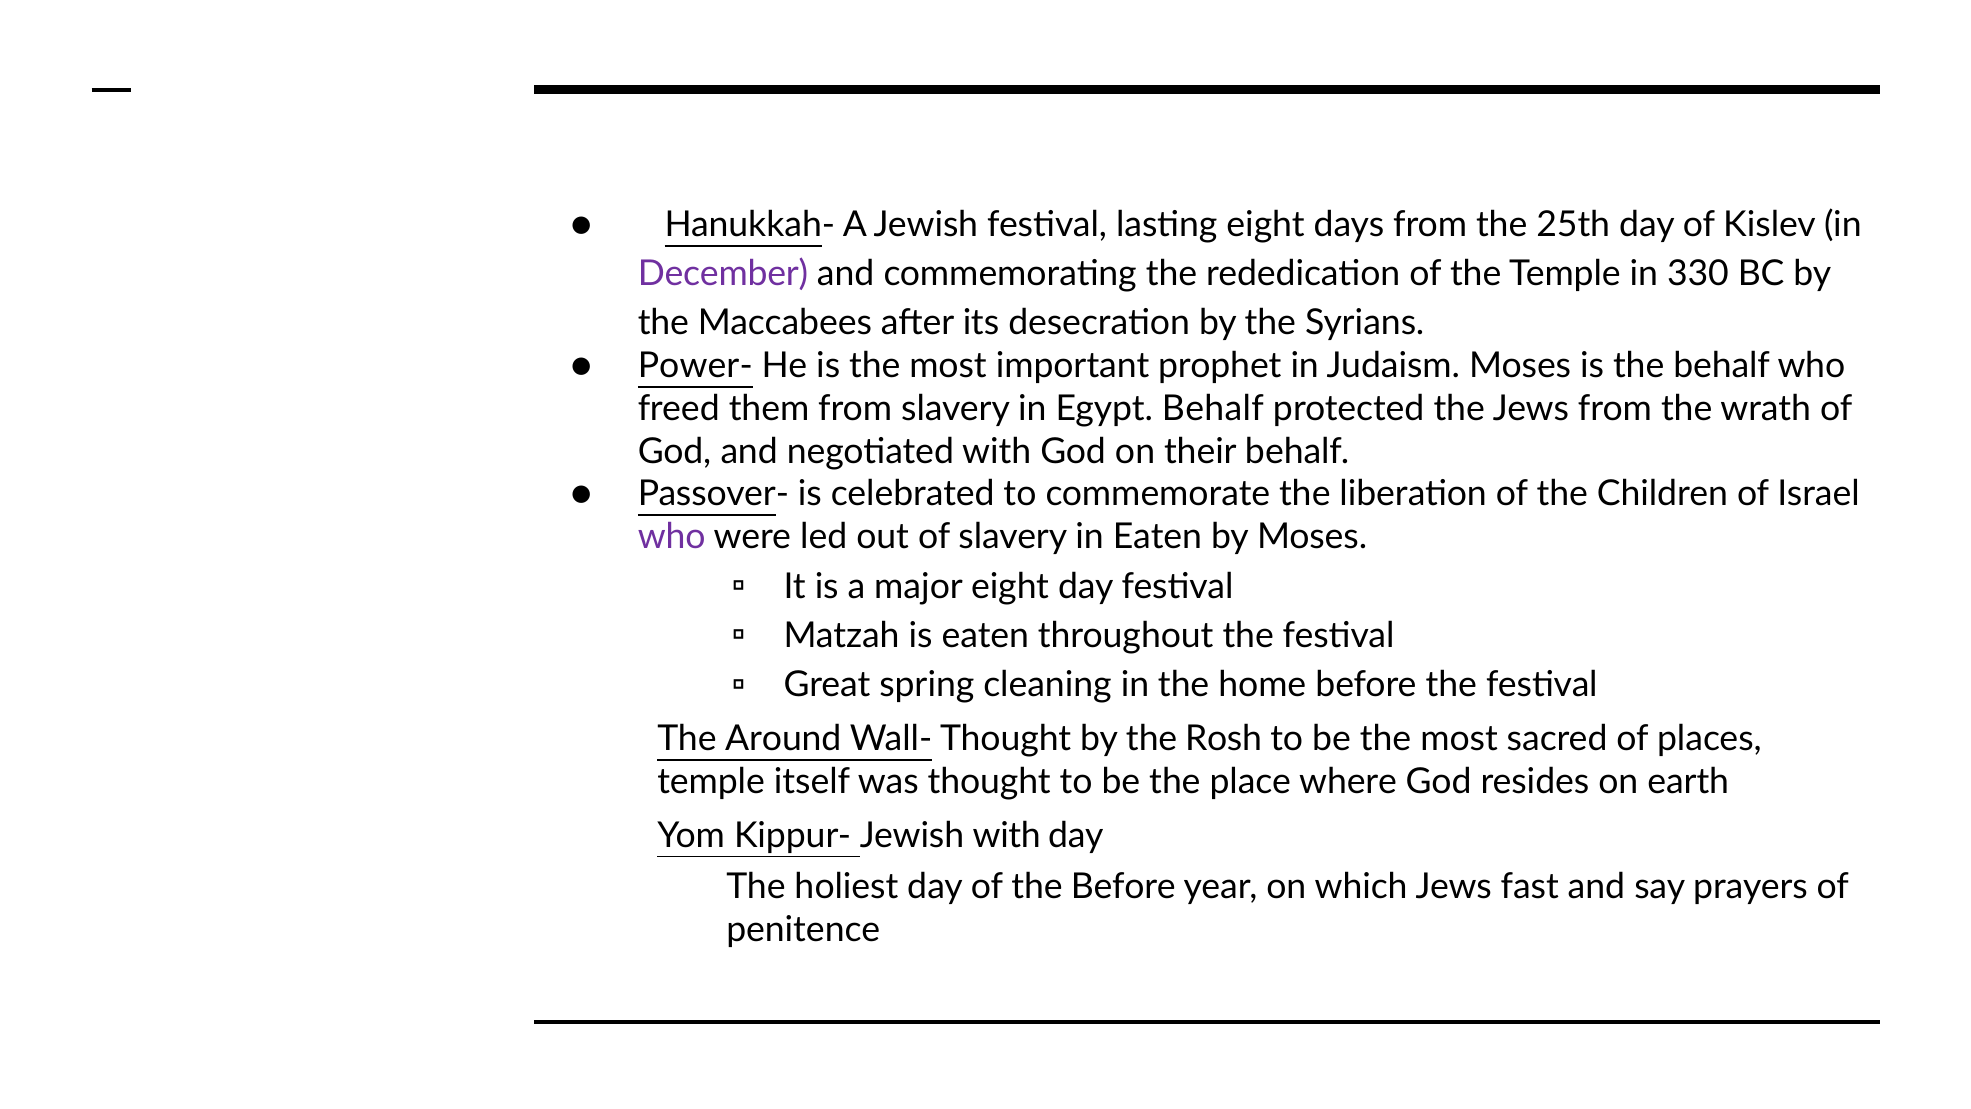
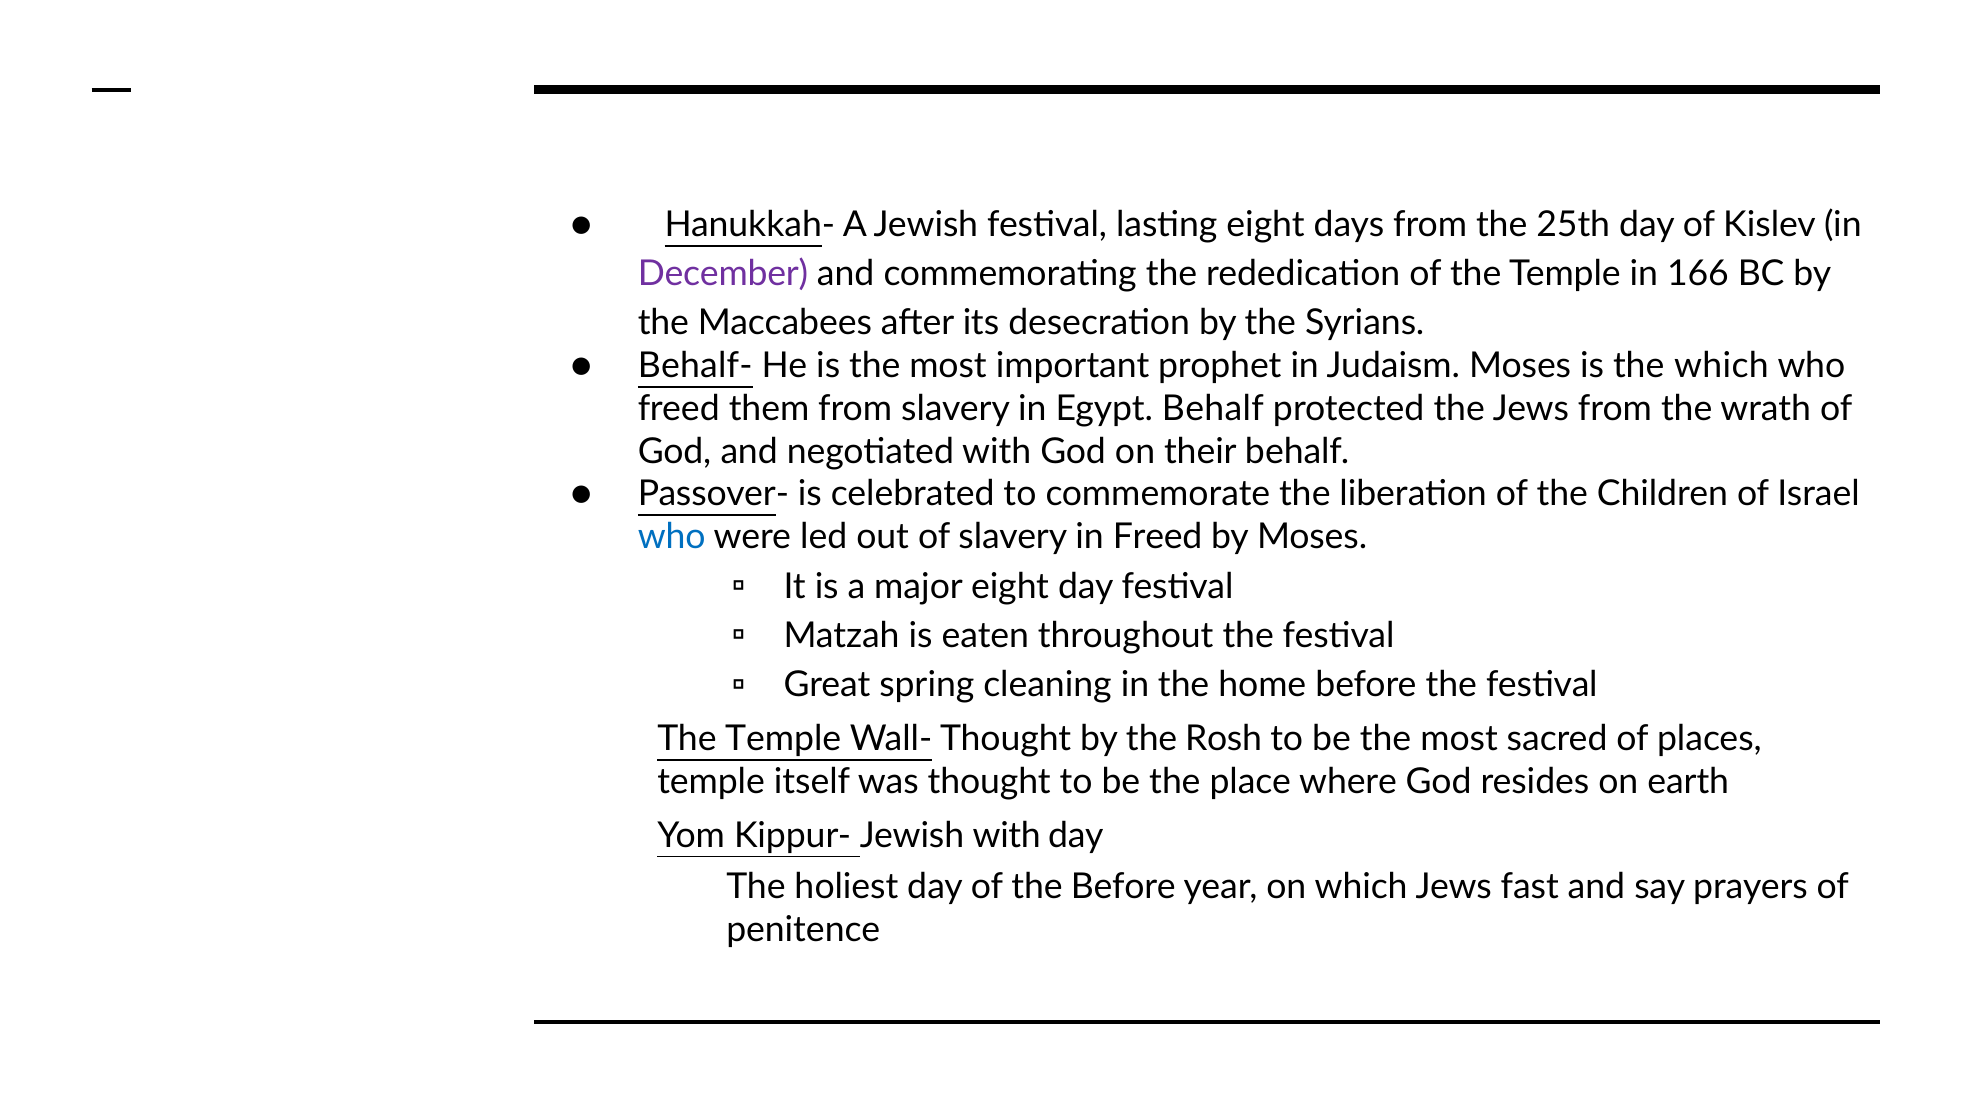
330: 330 -> 166 (1698, 274)
Power-: Power- -> Behalf- (695, 366)
the behalf: behalf -> which (1721, 366)
who colour: purple -> blue (672, 537)
in Eaten: Eaten -> Freed (1158, 537)
Around: Around -> Temple (783, 739)
